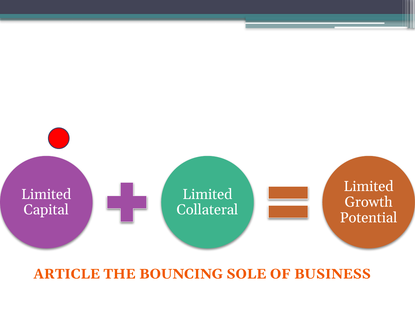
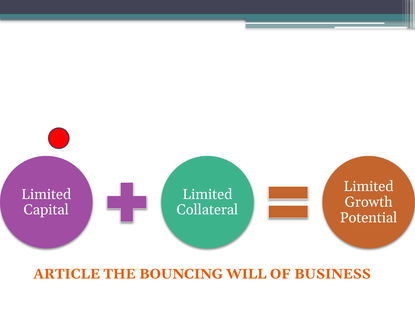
SOLE: SOLE -> WILL (246, 274)
